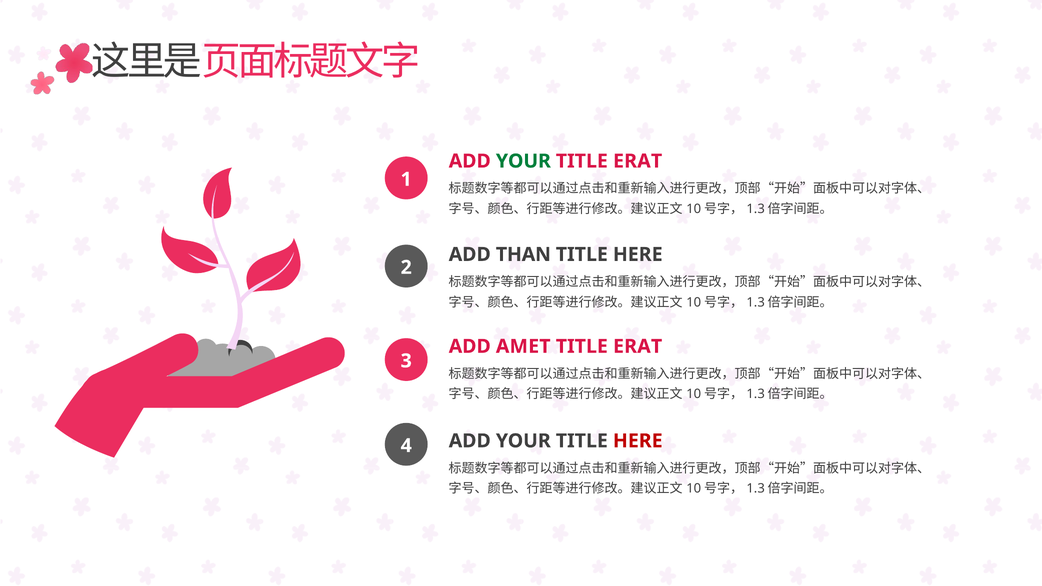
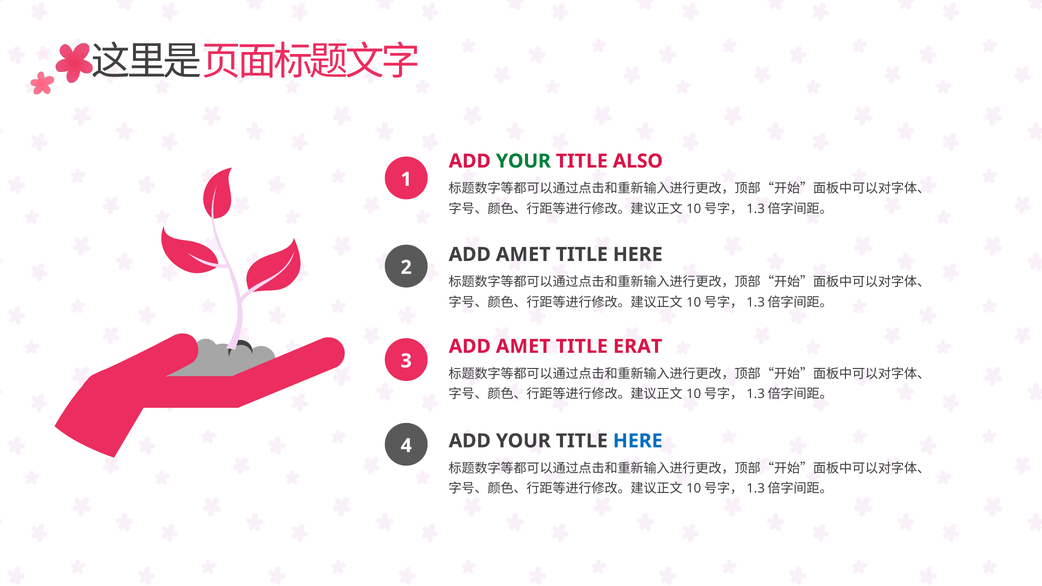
ERAT: ERAT -> ALSO (638, 161)
THAN: THAN -> AMET (523, 255)
HERE colour: red -> blue (638, 441)
